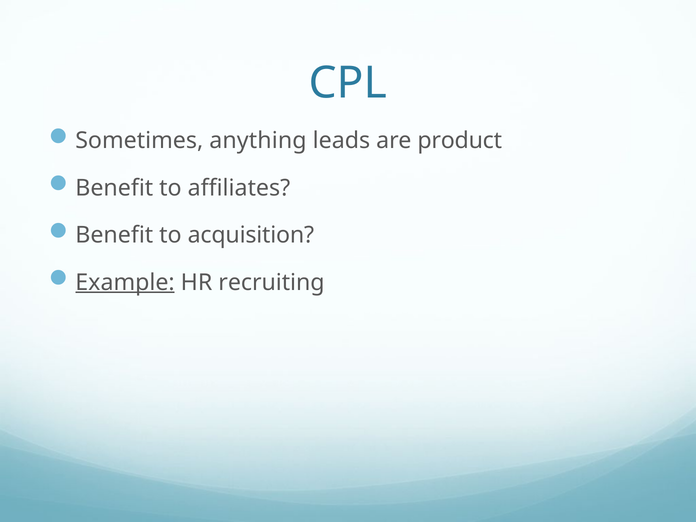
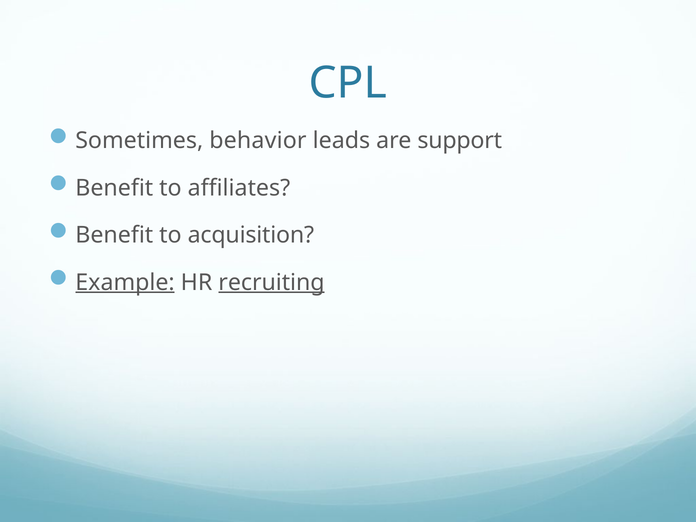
anything: anything -> behavior (258, 141)
product: product -> support (460, 141)
recruiting underline: none -> present (271, 282)
